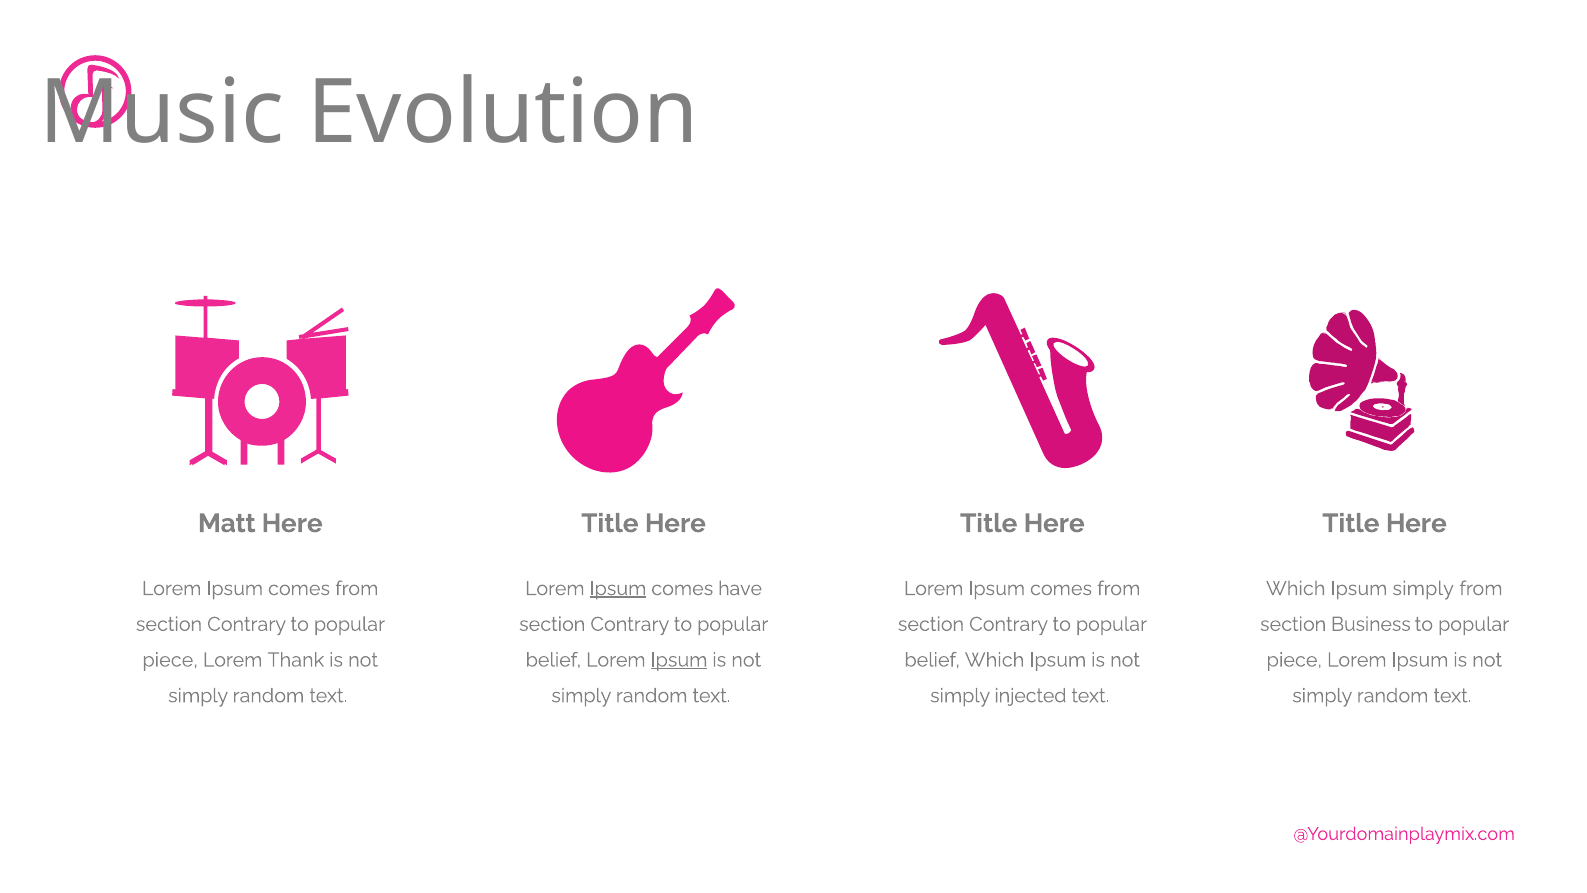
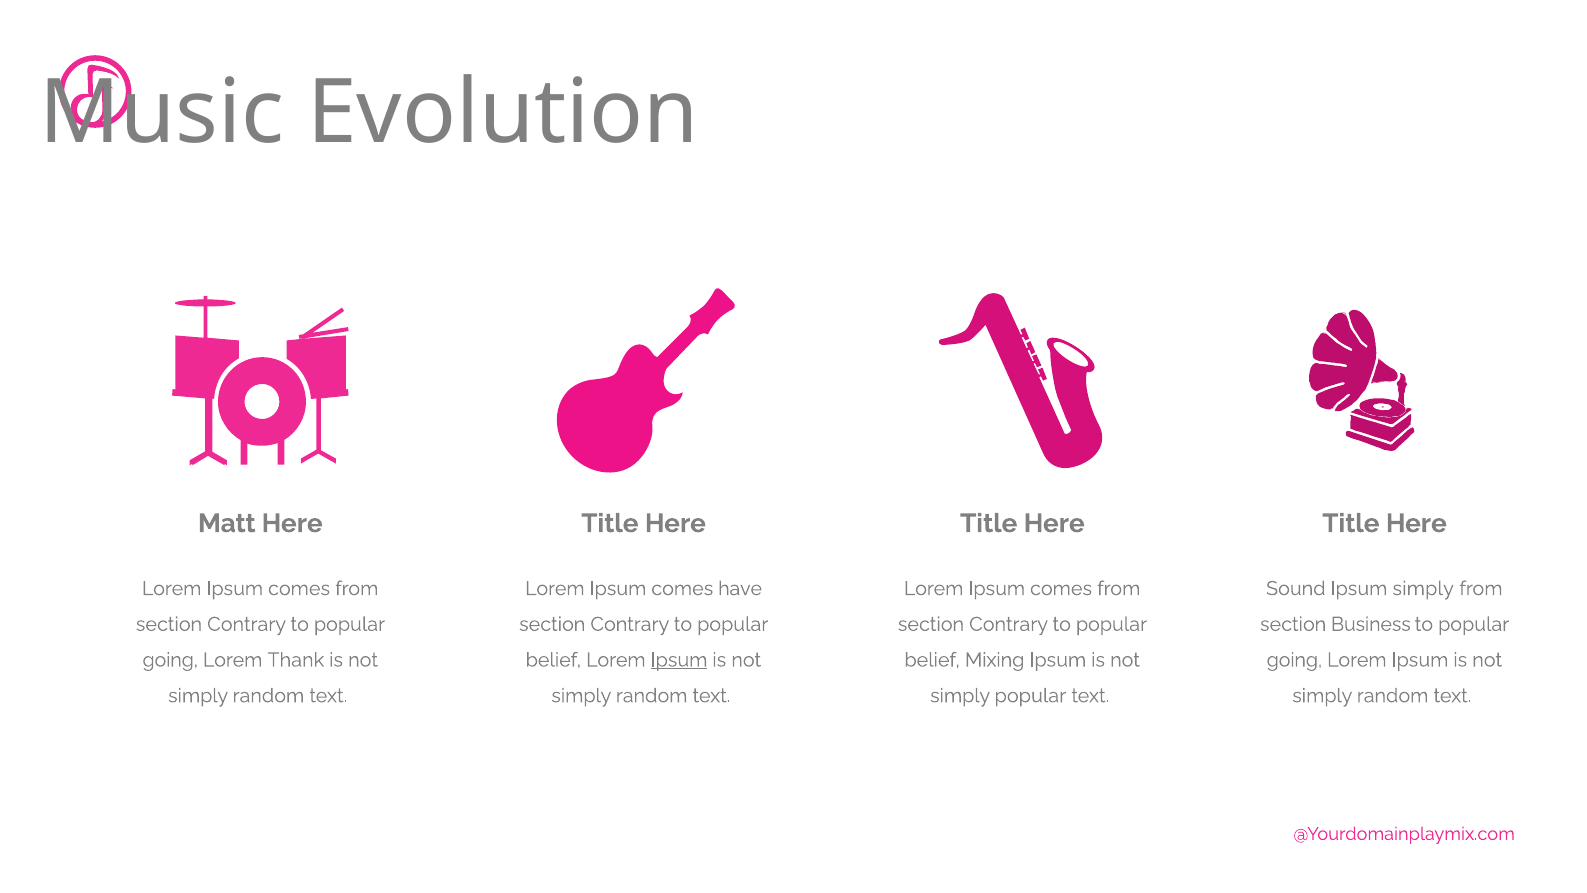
Ipsum underline: present -> none (618, 588)
Which: Which -> Sound (1296, 588)
piece: piece -> going (170, 660)
belief Which: Which -> Mixing (995, 660)
piece: piece -> going (1294, 660)
simply injected: injected -> popular (1030, 695)
